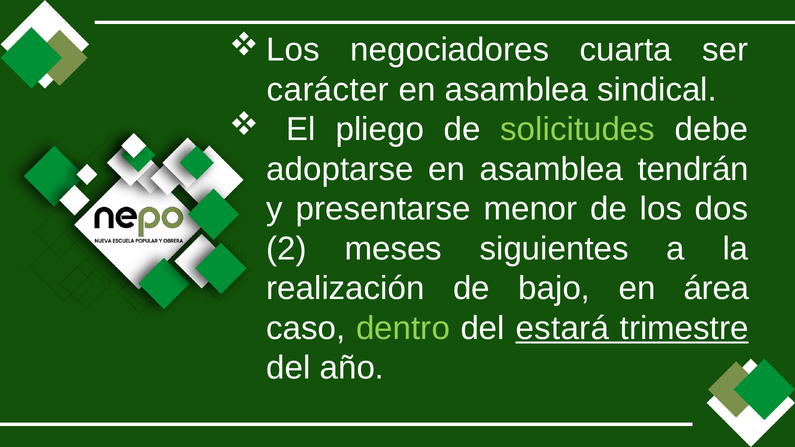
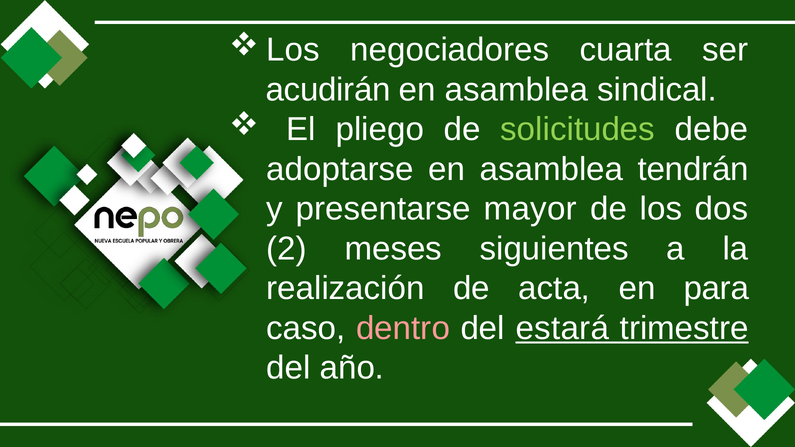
carácter: carácter -> acudirán (328, 90)
menor: menor -> mayor (530, 209)
bajo: bajo -> acta (554, 289)
área: área -> para (716, 289)
dentro colour: light green -> pink (403, 328)
